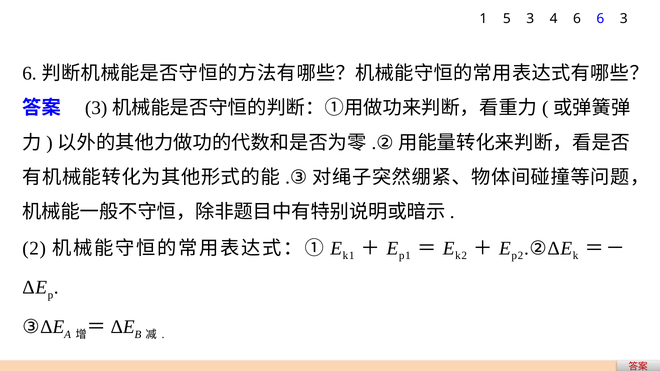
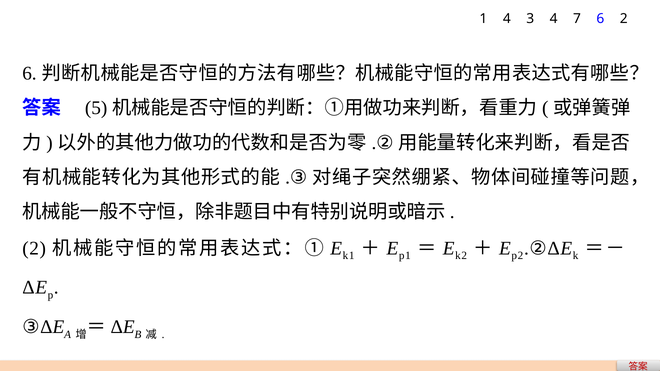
1 5: 5 -> 4 (507, 19)
4 6: 6 -> 7 (577, 19)
6 3: 3 -> 2 (624, 19)
3: 3 -> 5 (96, 108)
